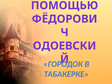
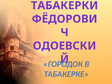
ПОМОЩЬЮ: ПОМОЩЬЮ -> ТАБАКЕРКИ (65, 6)
